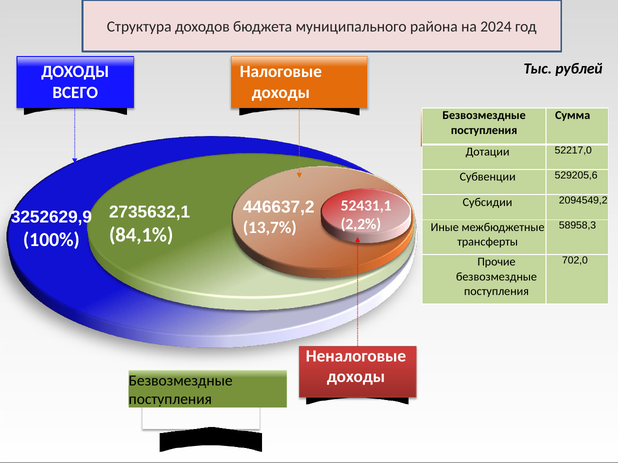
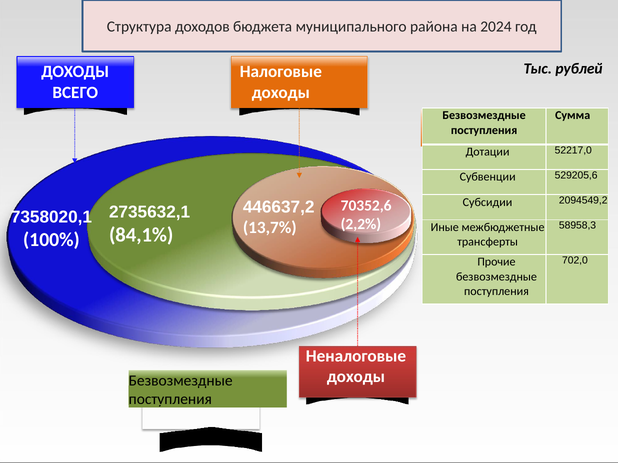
52431,1: 52431,1 -> 70352,6 (366, 206)
3252629,9: 3252629,9 -> 7358020,1 (51, 217)
